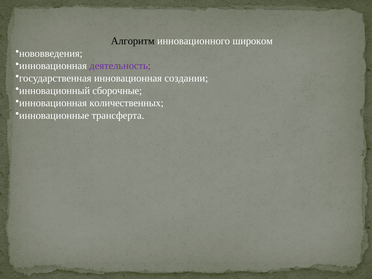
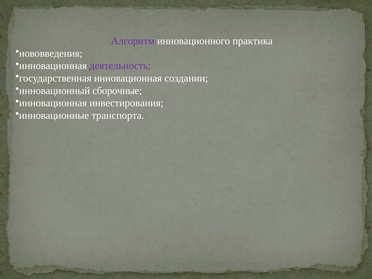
Алгоритм colour: black -> purple (133, 41)
широком: широком -> практика (253, 41)
количественных: количественных -> инвестирования (127, 103)
трансферта: трансферта -> транспорта (118, 115)
